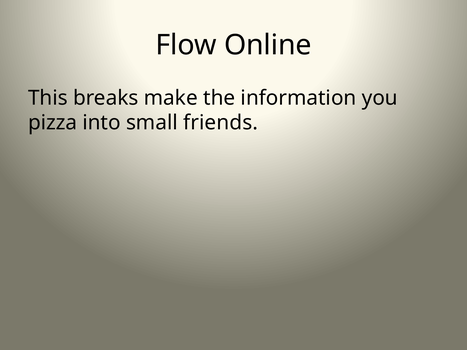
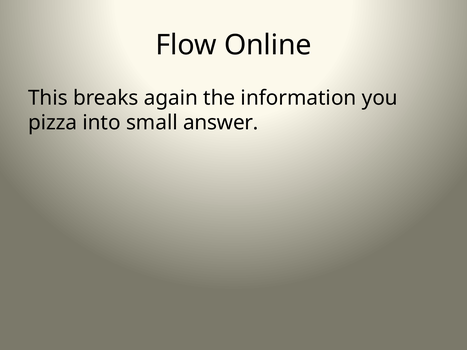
make: make -> again (171, 98)
friends: friends -> answer (221, 123)
